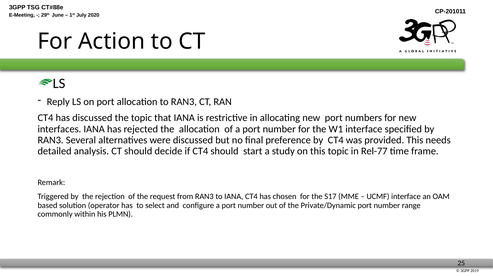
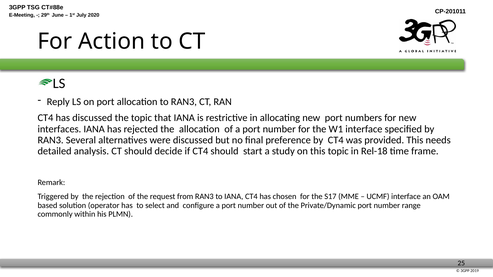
Rel-77: Rel-77 -> Rel-18 (374, 151)
